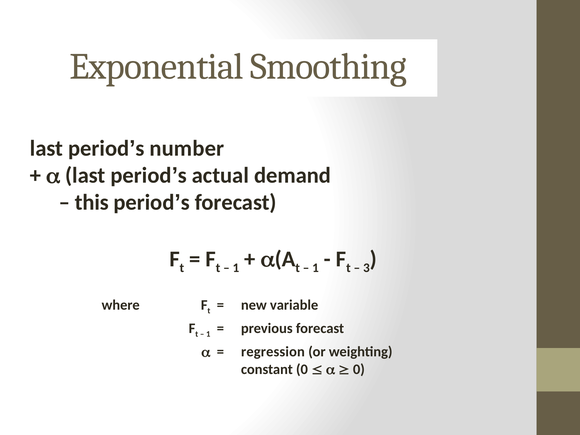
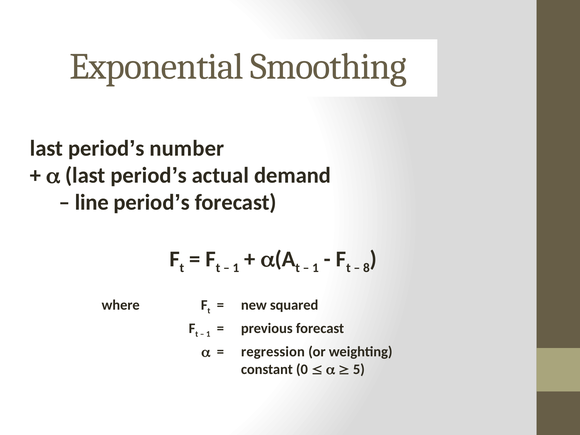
this: this -> line (92, 203)
3: 3 -> 8 (366, 268)
variable: variable -> squared (294, 305)
0: 0 -> 5 (359, 369)
